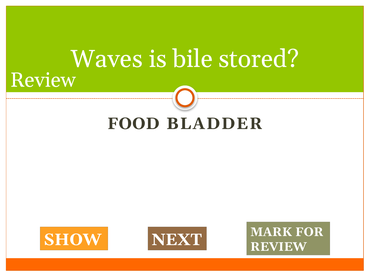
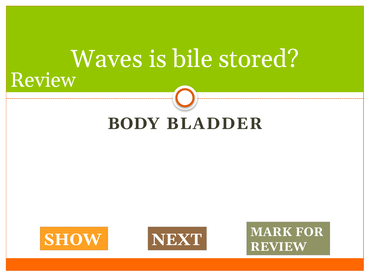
FOOD: FOOD -> BODY (133, 124)
